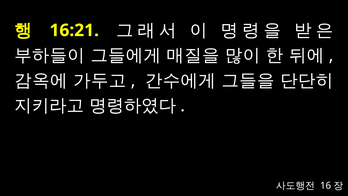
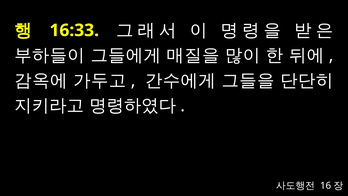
16:21: 16:21 -> 16:33 (74, 30)
